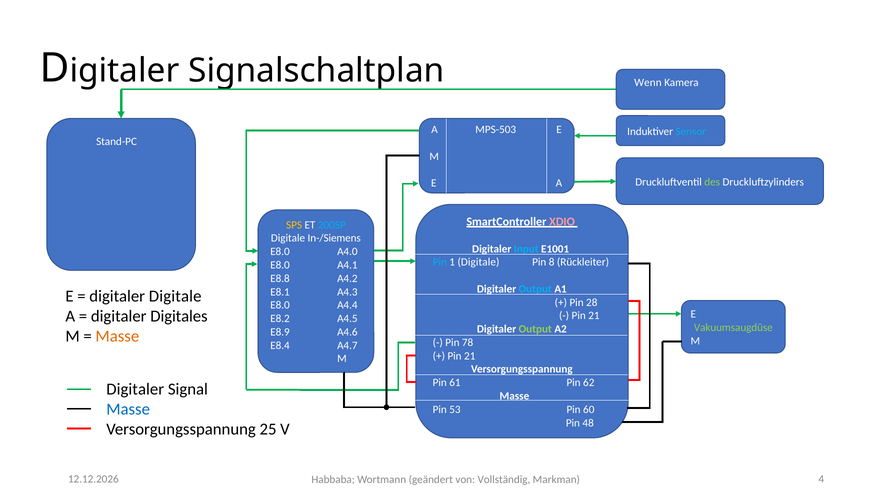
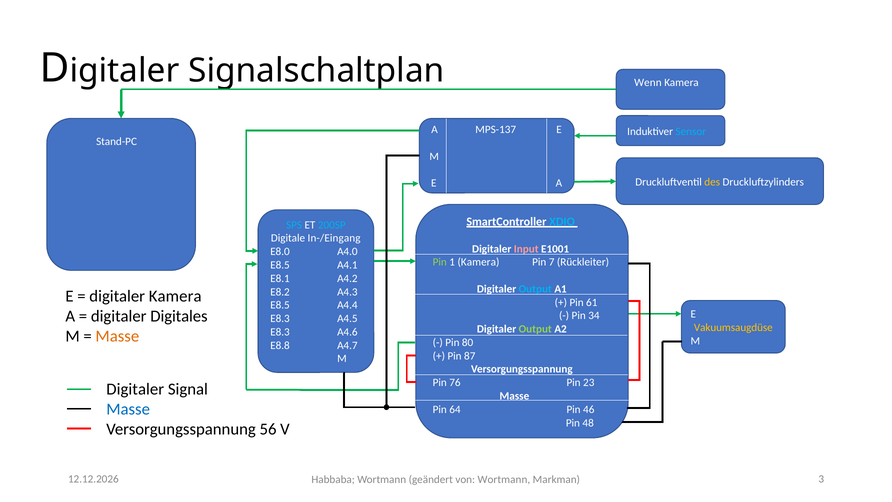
MPS-503: MPS-503 -> MPS-137 (496, 130)
des colour: light green -> yellow (712, 182)
XDIO colour: pink -> light blue (562, 221)
SPS colour: yellow -> light blue (294, 225)
In-/Siemens: In-/Siemens -> In-/Eingang (334, 238)
Input colour: light blue -> pink (526, 249)
Pin colour: light blue -> light green (440, 262)
1 Digitale: Digitale -> Kamera (478, 262)
8: 8 -> 7 (552, 262)
E8.0: E8.0 -> E8.5 (280, 265)
E8.8: E8.8 -> E8.1 (280, 278)
E8.1: E8.1 -> E8.2 (280, 292)
digitaler Digitale: Digitale -> Kamera (175, 296)
28: 28 -> 61 (592, 302)
E8.0: E8.0 -> E8.5 (280, 305)
21: 21 -> 34 (594, 316)
E8.2: E8.2 -> E8.3 (280, 318)
Vakuumsaugdüse colour: light green -> yellow (733, 327)
E8.9: E8.9 -> E8.3 (280, 332)
78: 78 -> 80 (468, 342)
E8.4: E8.4 -> E8.8 (280, 345)
21: 21 -> 87 (470, 356)
61: 61 -> 76 (455, 382)
62: 62 -> 23 (589, 382)
53: 53 -> 64 (455, 409)
60: 60 -> 46 (589, 409)
25: 25 -> 56 (268, 429)
4: 4 -> 3 (821, 479)
von Vollständig: Vollständig -> Wortmann (504, 479)
